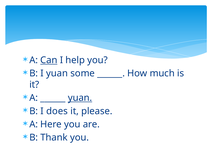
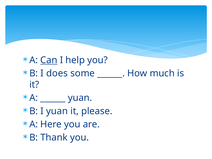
I yuan: yuan -> does (57, 73)
yuan underline: present -> none (80, 98)
I does: does -> yuan (57, 111)
